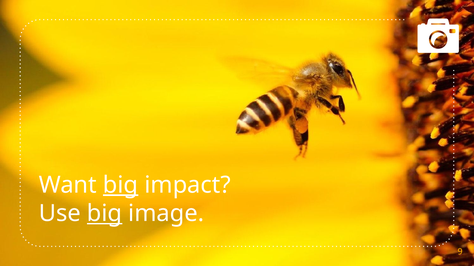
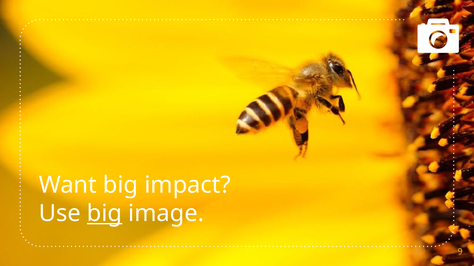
big underline: present -> none (121, 185)
